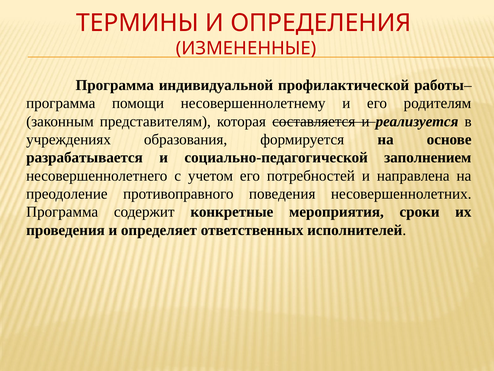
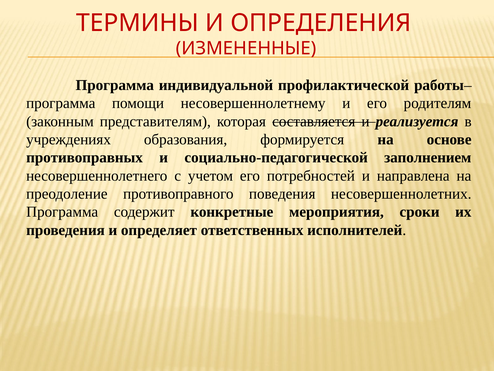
разрабатывается: разрабатывается -> противоправных (85, 157)
